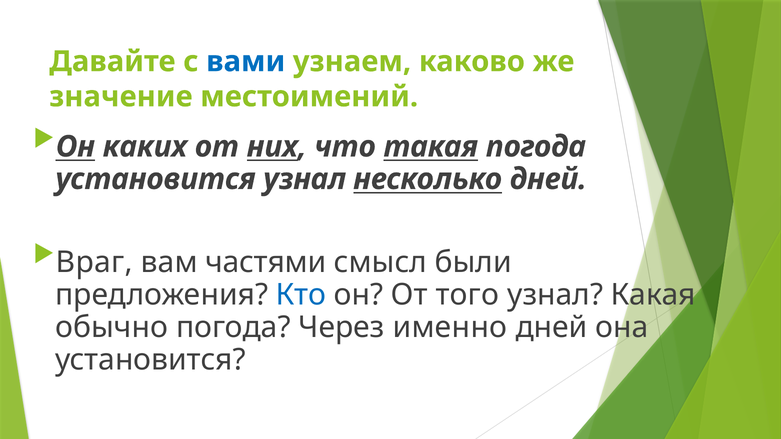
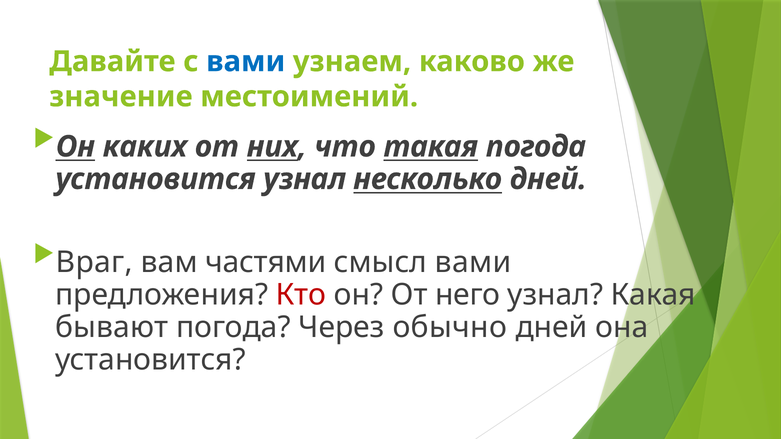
смысл были: были -> вами (473, 262)
Кто colour: blue -> red (301, 295)
того: того -> него (468, 295)
обычно: обычно -> бывают (112, 327)
именно: именно -> обычно (450, 327)
